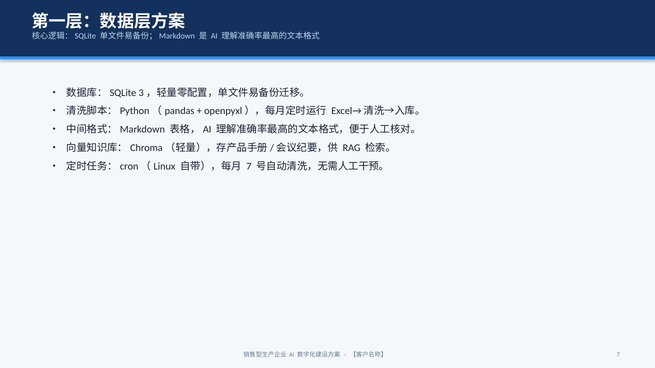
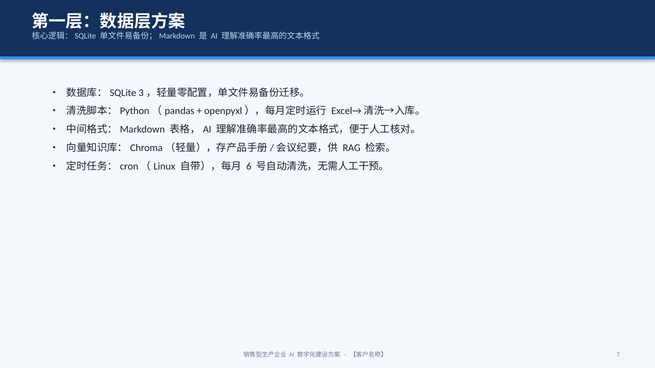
7: 7 -> 6 (249, 167)
